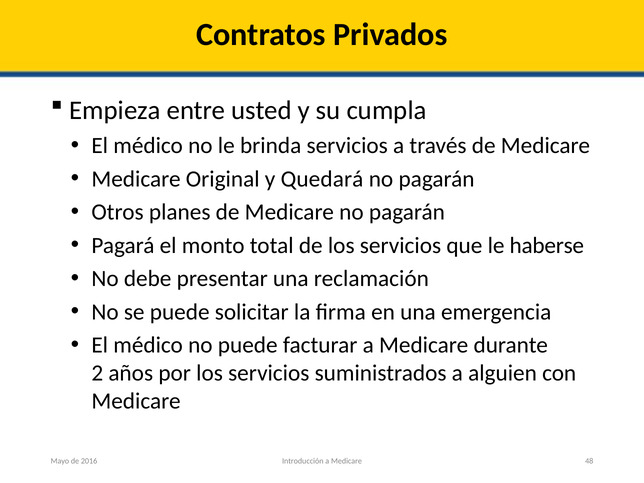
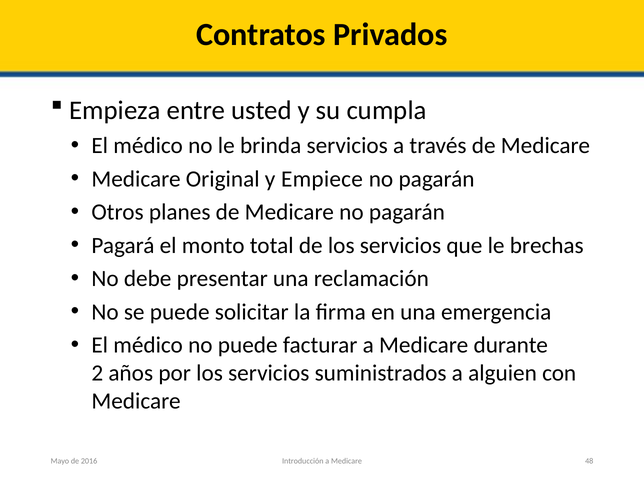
Quedará: Quedará -> Empiece (322, 179)
haberse: haberse -> brechas (547, 245)
